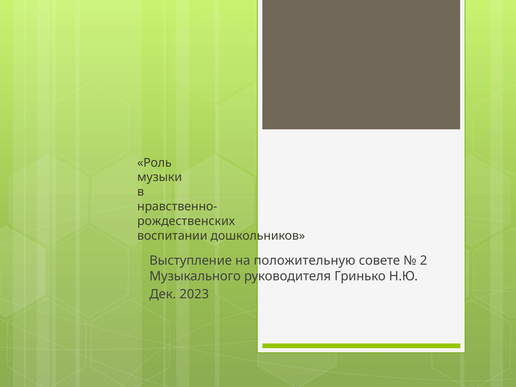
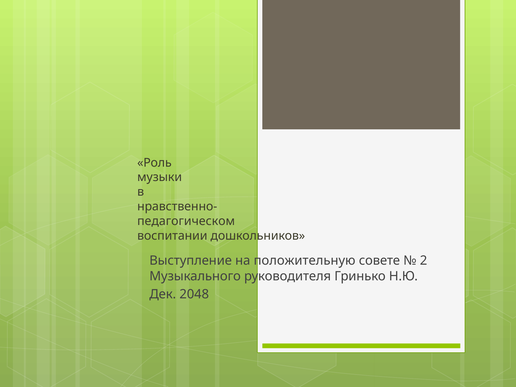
рождественских: рождественских -> педагогическом (186, 221)
2023: 2023 -> 2048 (194, 294)
